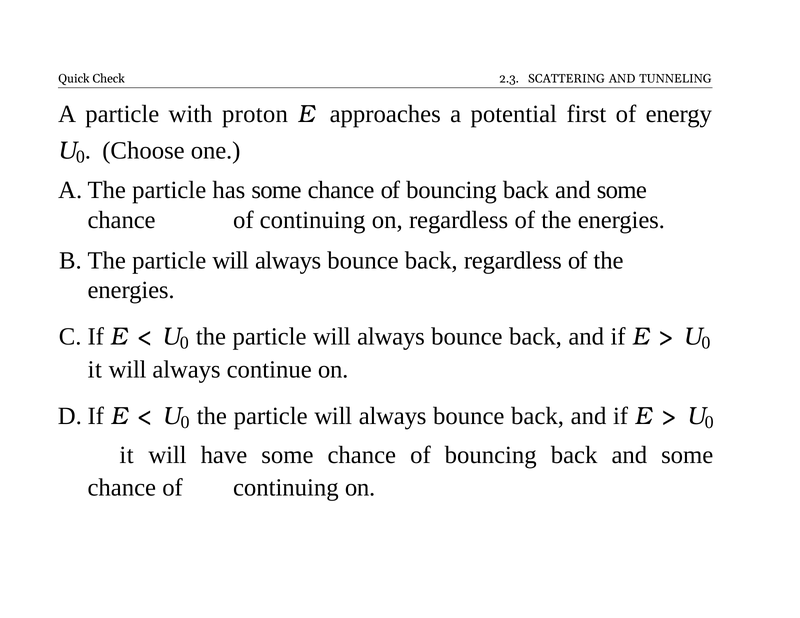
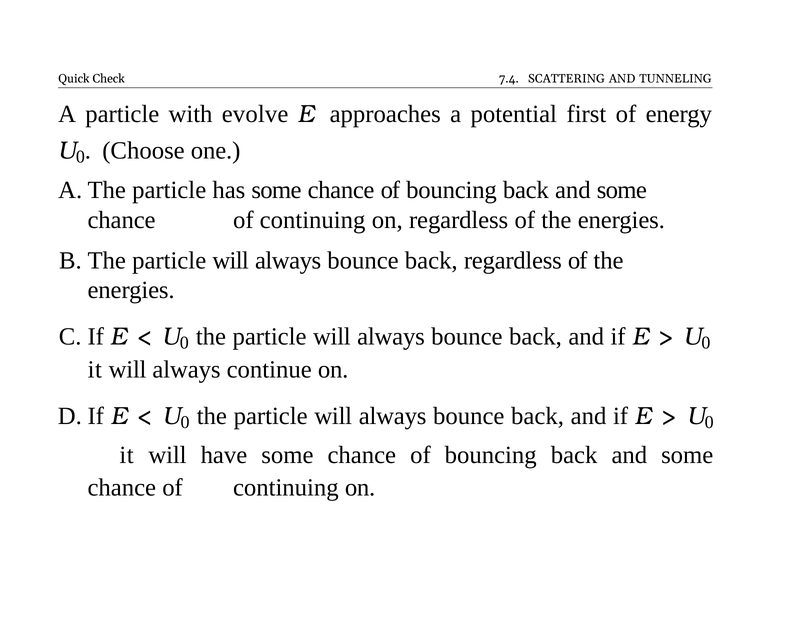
2.3: 2.3 -> 7.4 (509, 79)
proton: proton -> evolve (255, 114)
